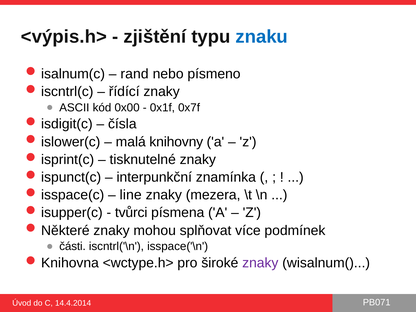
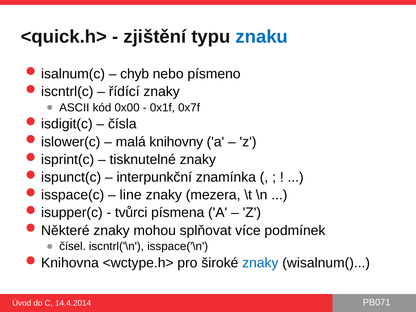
<výpis.h>: <výpis.h> -> <quick.h> (64, 37)
rand: rand -> chyb (135, 74)
části: části -> čísel (72, 247)
znaky colour: purple -> blue (260, 263)
